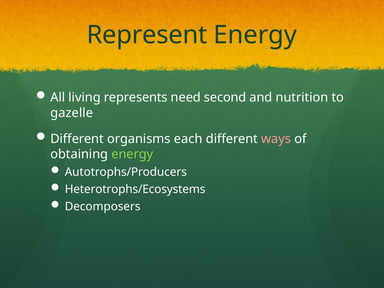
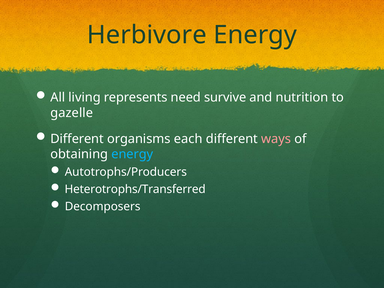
Represent: Represent -> Herbivore (147, 35)
second: second -> survive (225, 97)
energy colour: light green -> light blue (132, 154)
Heterotrophs/Ecosystems: Heterotrophs/Ecosystems -> Heterotrophs/Transferred (135, 189)
